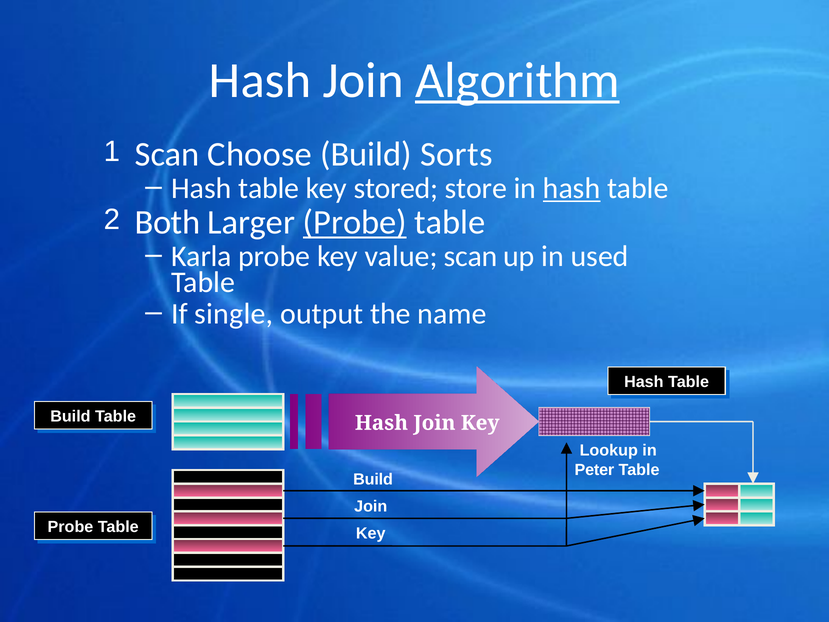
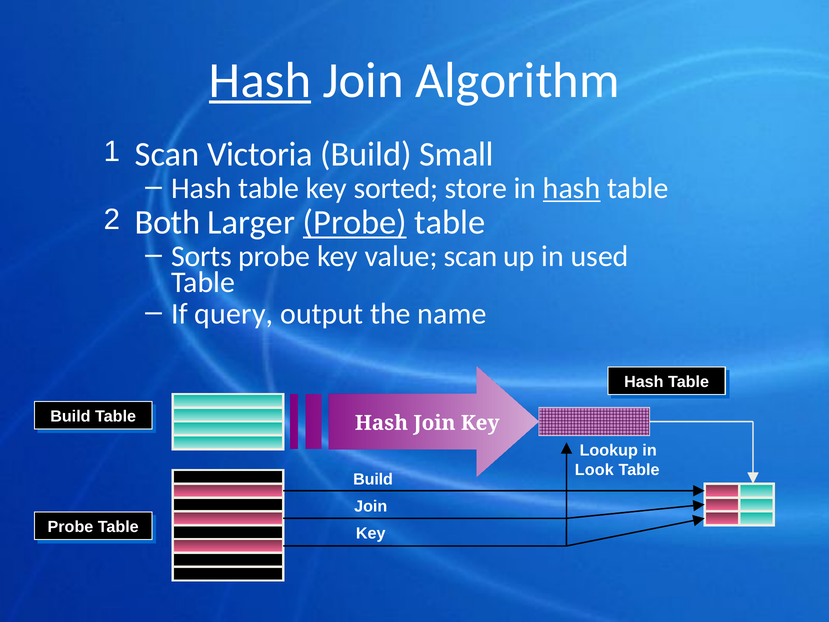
Hash underline: none -> present (260, 80)
Algorithm underline: present -> none (517, 80)
Choose: Choose -> Victoria (260, 154)
Sorts: Sorts -> Small (457, 154)
stored: stored -> sorted (396, 188)
Karla: Karla -> Sorts (201, 256)
single: single -> query (234, 314)
Peter: Peter -> Look (594, 470)
